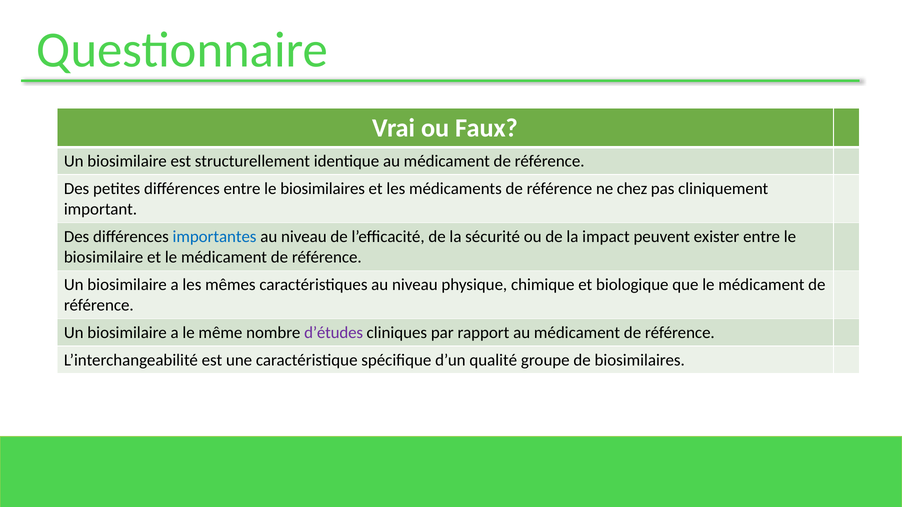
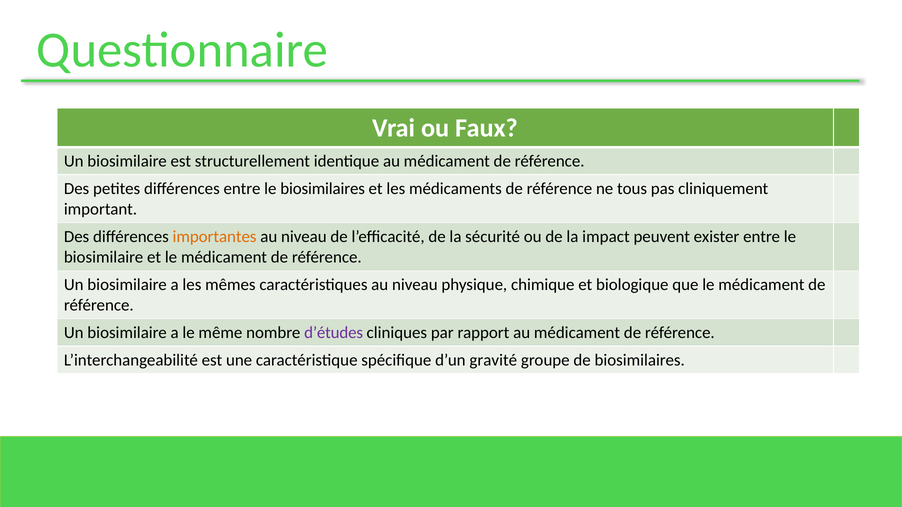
chez: chez -> tous (632, 189)
importantes colour: blue -> orange (215, 237)
qualité: qualité -> gravité (493, 360)
